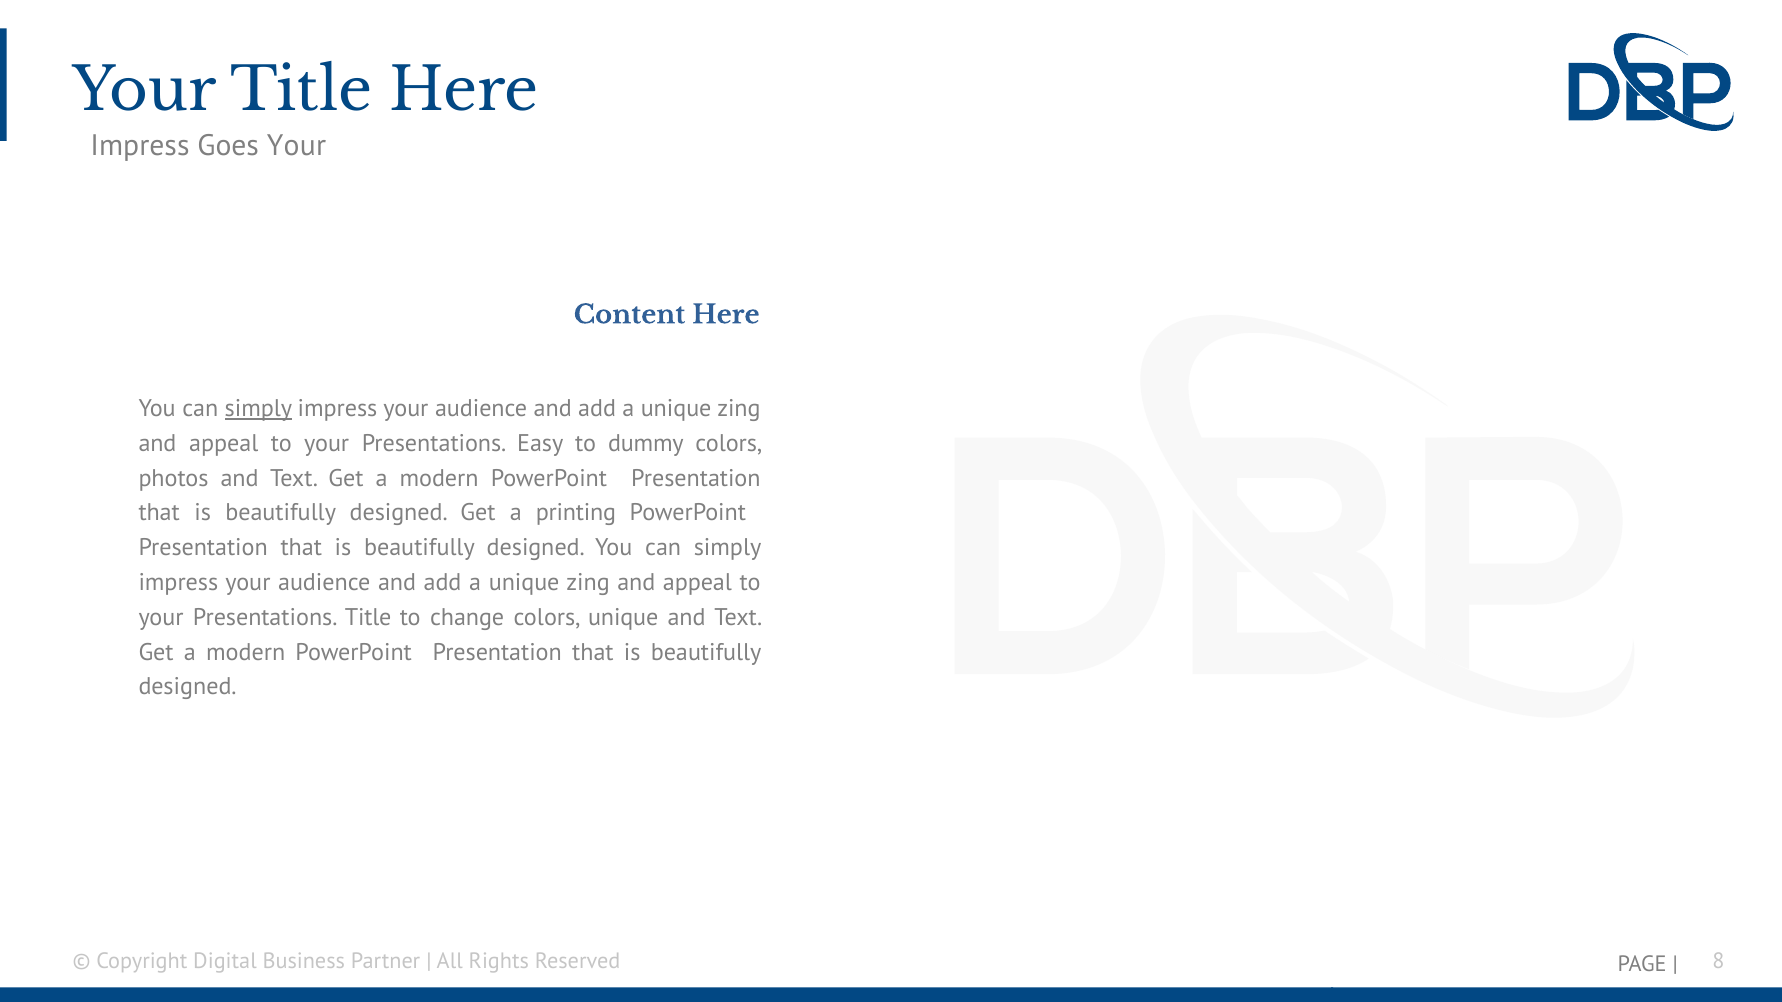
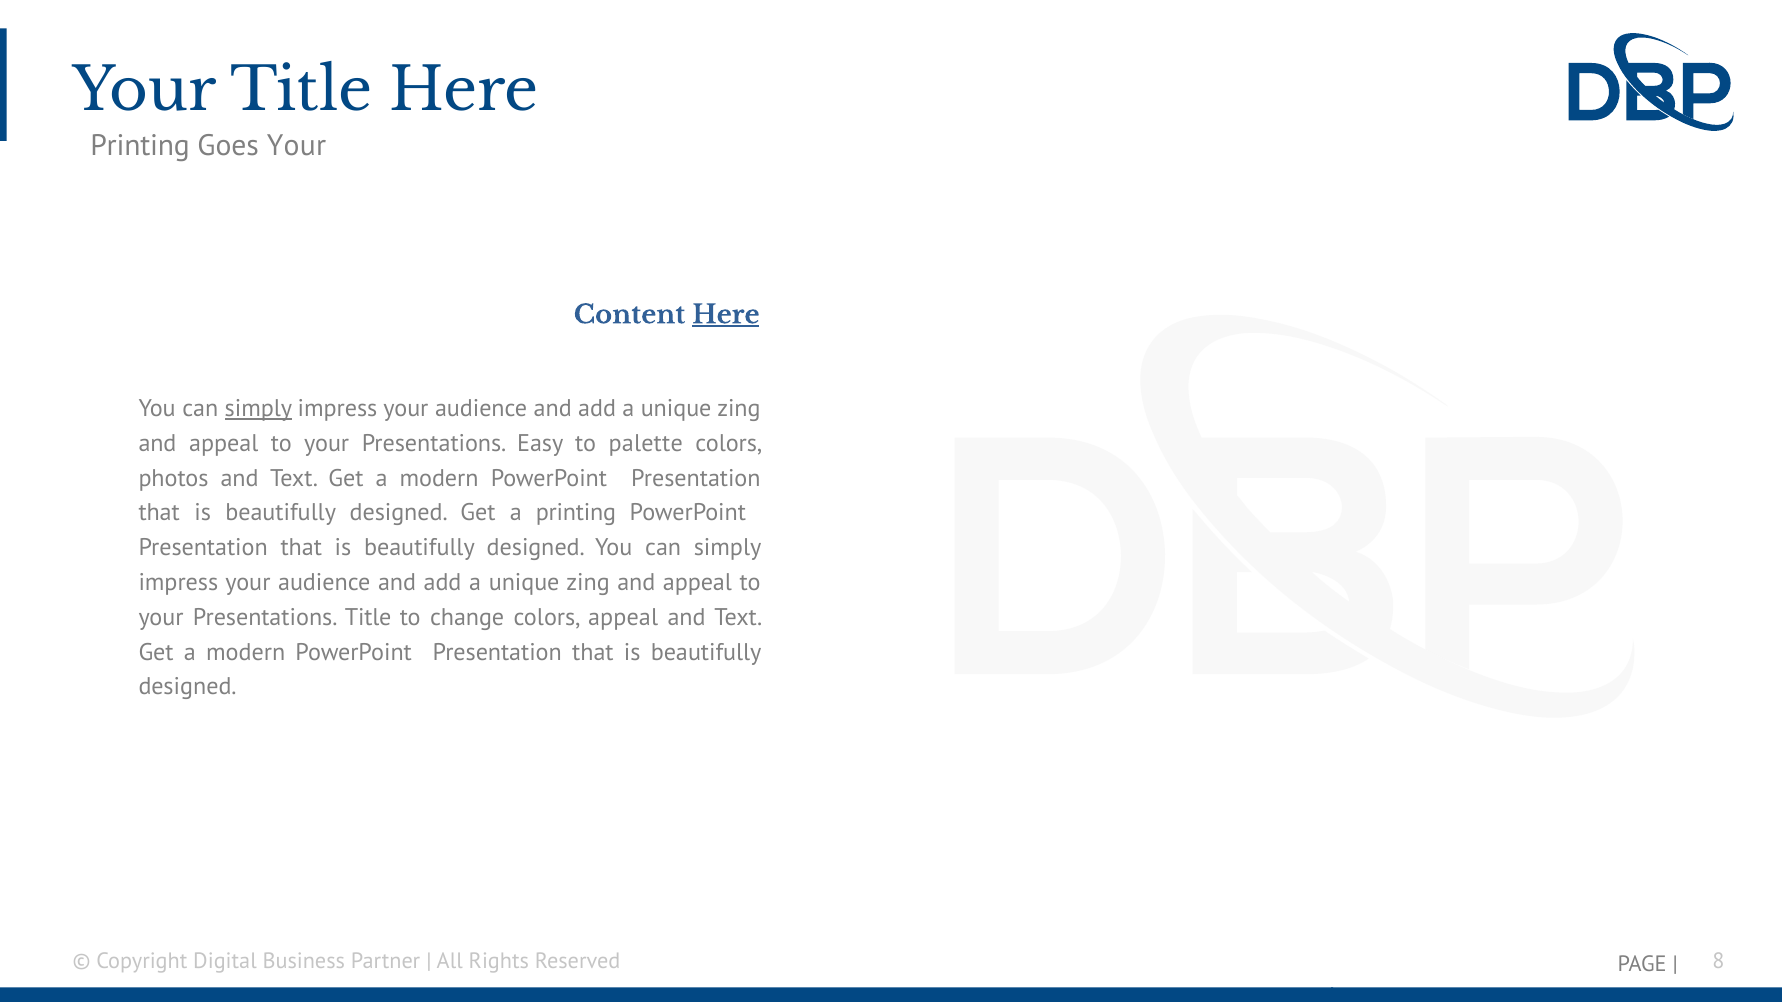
Impress: Impress -> Printing (140, 146)
Here underline: none -> present (726, 315)
dummy: dummy -> palette (646, 444)
colors unique: unique -> appeal (623, 618)
